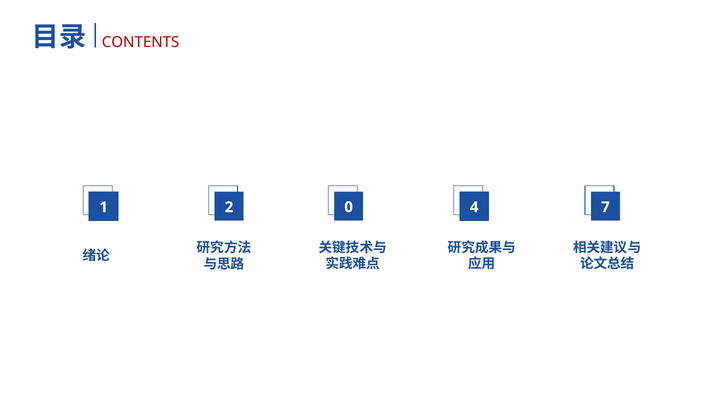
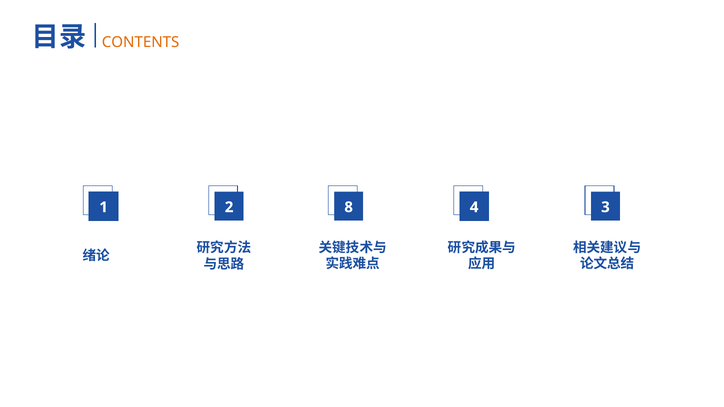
CONTENTS colour: red -> orange (141, 42)
0: 0 -> 8 (349, 207)
7: 7 -> 3 (605, 207)
